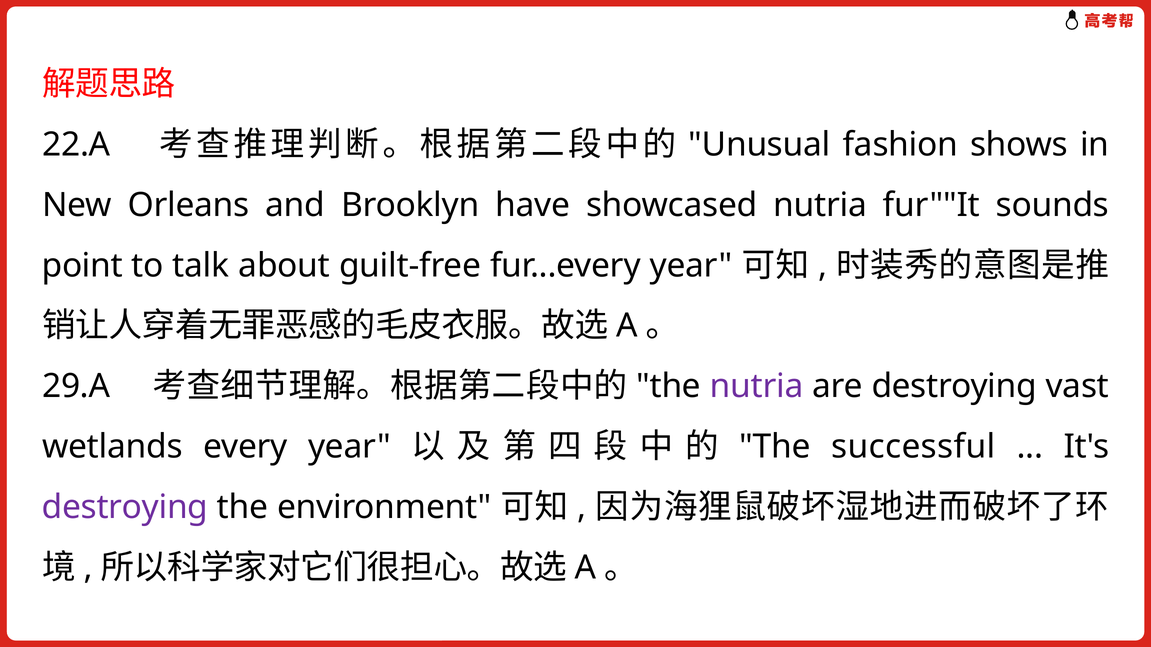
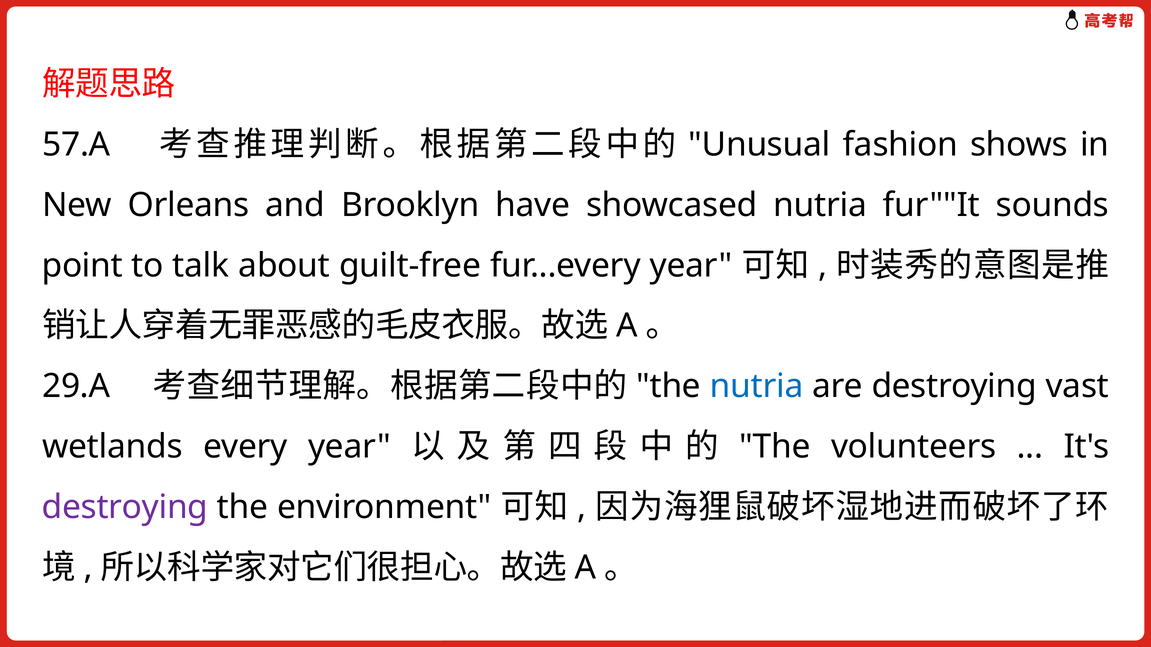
22.A: 22.A -> 57.A (76, 145)
nutria colour: purple -> blue (757, 387)
successful: successful -> volunteers (914, 447)
